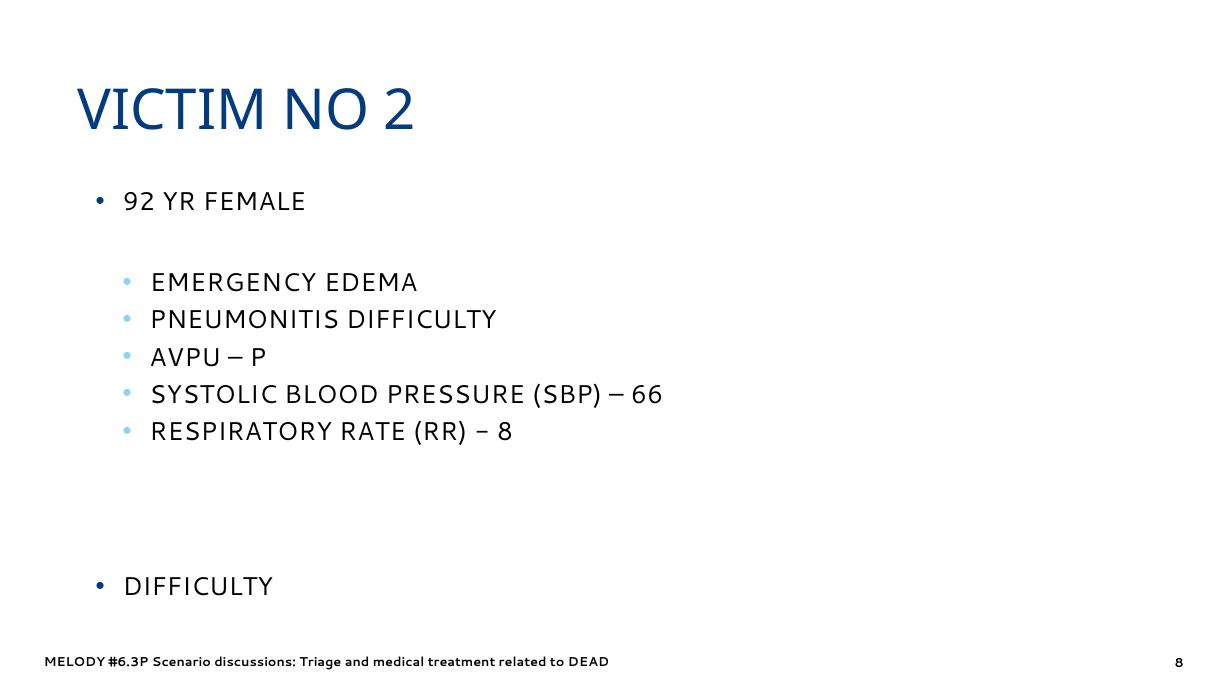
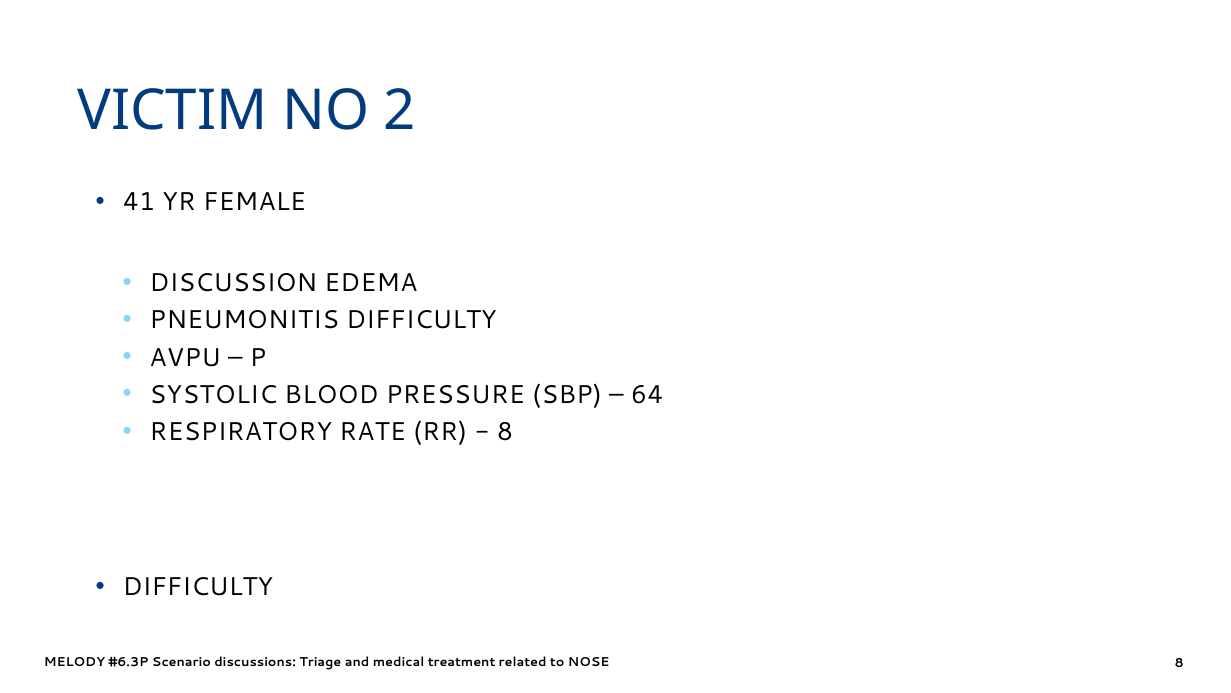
92: 92 -> 41 (139, 202)
EMERGENCY: EMERGENCY -> DISCUSSION (233, 283)
66: 66 -> 64 (647, 394)
DEAD: DEAD -> NOSE (589, 662)
